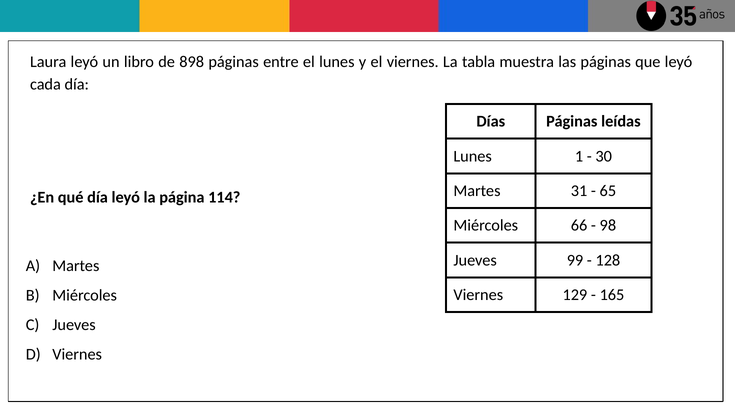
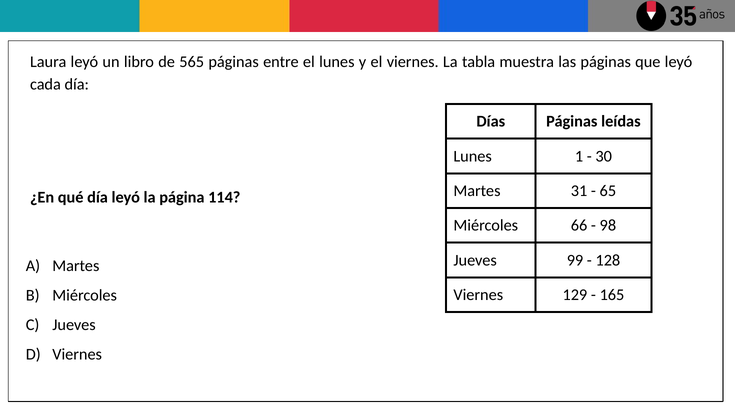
898: 898 -> 565 (192, 62)
